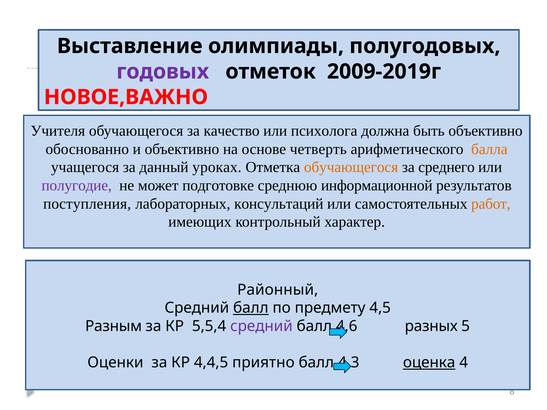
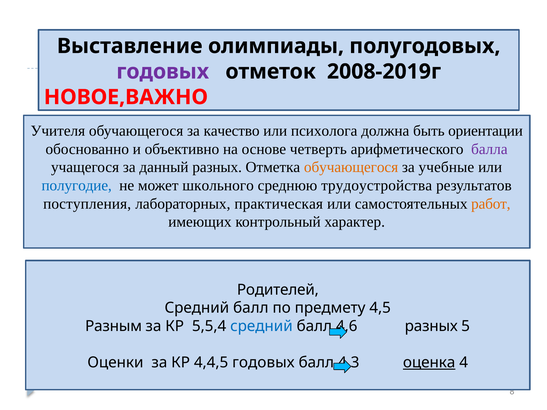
2009-2019г: 2009-2019г -> 2008-2019г (384, 72)
быть объективно: объективно -> ориентации (486, 131)
балла colour: orange -> purple (489, 149)
данный уроках: уроках -> разных (217, 167)
среднего: среднего -> учебные (446, 167)
полугодие colour: purple -> blue (77, 186)
подготовке: подготовке -> школьного (218, 186)
информационной: информационной -> трудоустройства (377, 186)
консультаций: консультаций -> практическая (279, 204)
Районный: Районный -> Родителей (278, 290)
балл underline: present -> none (251, 308)
средний colour: purple -> blue (261, 326)
4,4,5 приятно: приятно -> годовых (263, 363)
